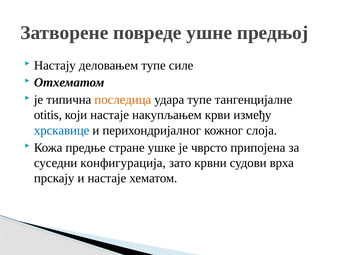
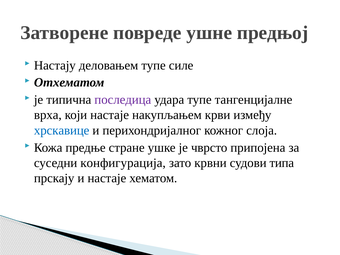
последица colour: orange -> purple (123, 100)
otitis: otitis -> врха (48, 115)
врха: врха -> типа (282, 163)
